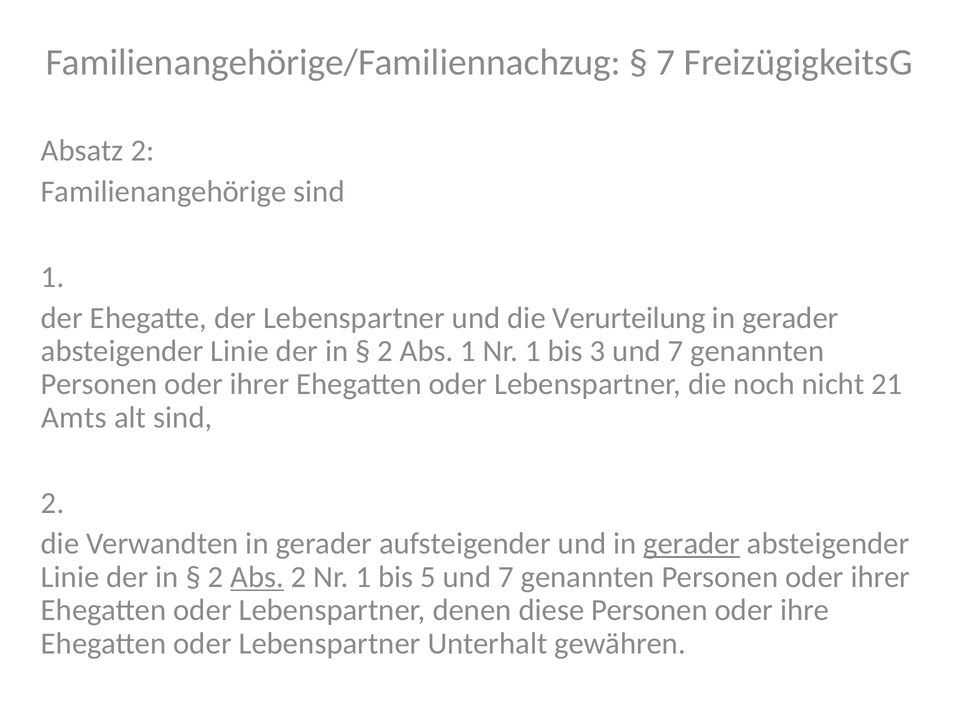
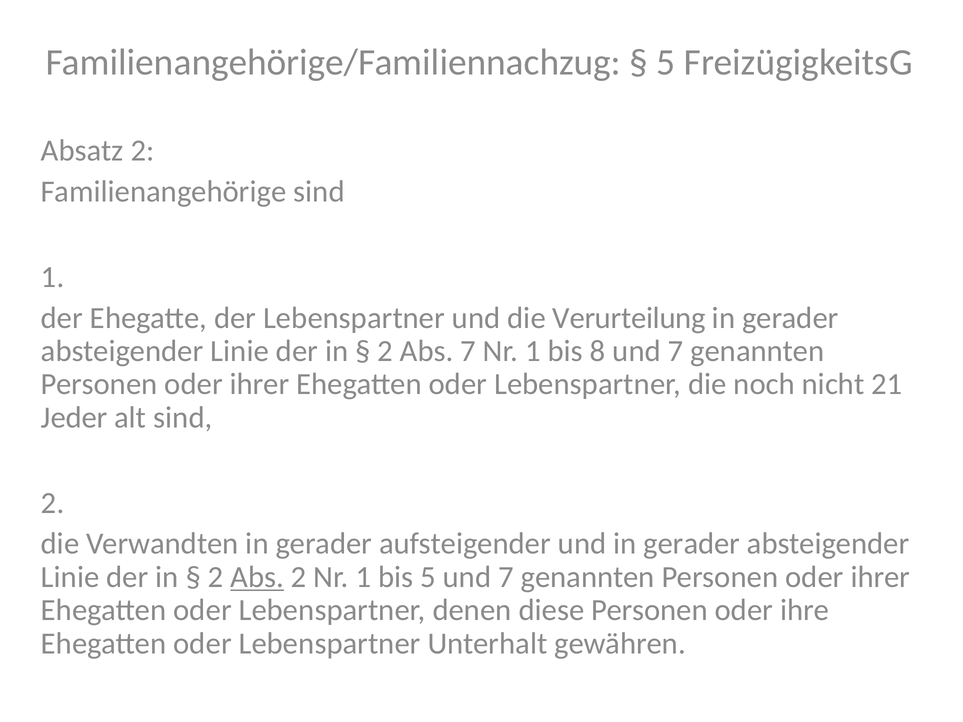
7: 7 -> 5 (666, 62)
Abs 1: 1 -> 7 (468, 351)
3: 3 -> 8 (598, 351)
Amts: Amts -> Jeder (74, 418)
gerader underline: present -> none (692, 544)
